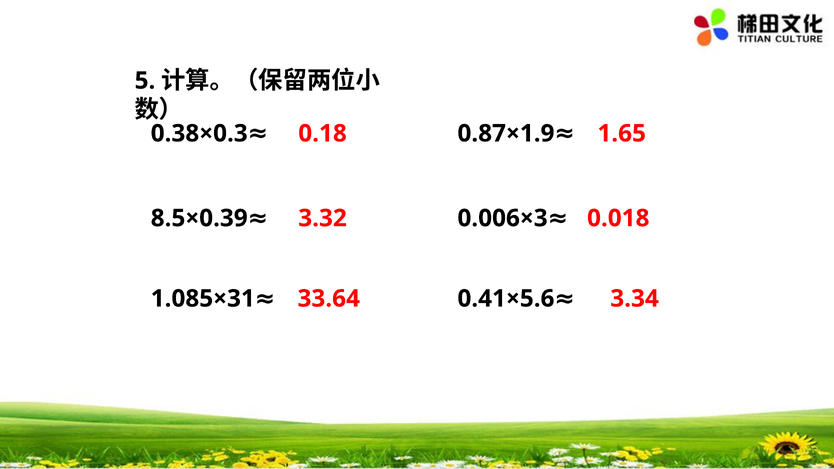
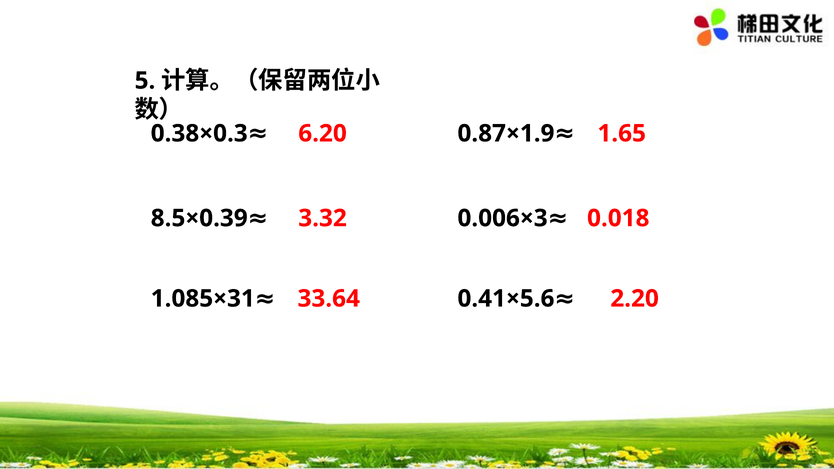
0.18: 0.18 -> 6.20 (323, 133)
3.34: 3.34 -> 2.20 (635, 299)
